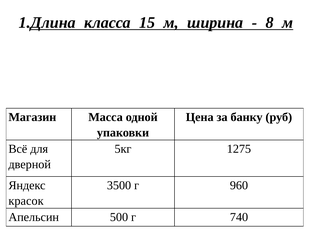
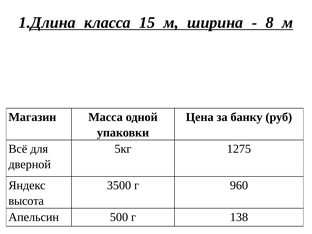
красок: красок -> высота (26, 201)
740: 740 -> 138 (239, 217)
